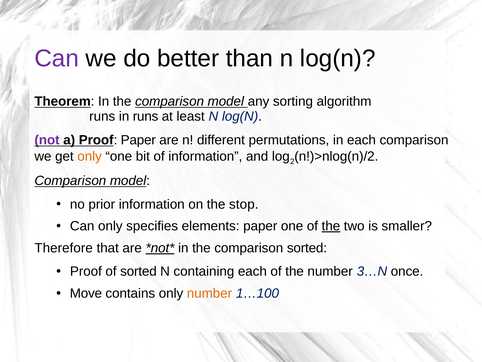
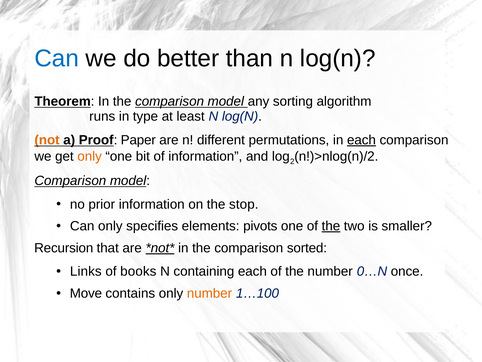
Can colour: purple -> blue (57, 58)
in runs: runs -> type (145, 116)
not colour: purple -> orange (47, 140)
each underline: none -> present (361, 140)
elements paper: paper -> pivots (260, 226)
Therefore: Therefore -> Recursion (64, 248)
Proof: Proof -> Links (86, 271)
of sorted: sorted -> books (138, 271)
3…N: 3…N -> 0…N (372, 271)
